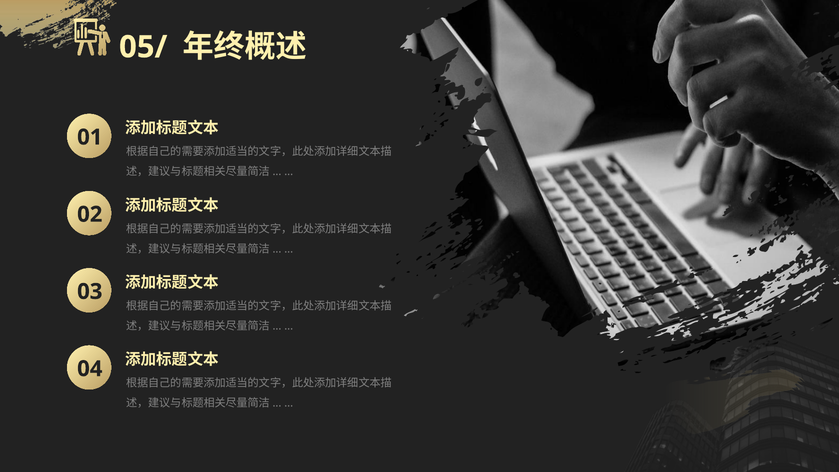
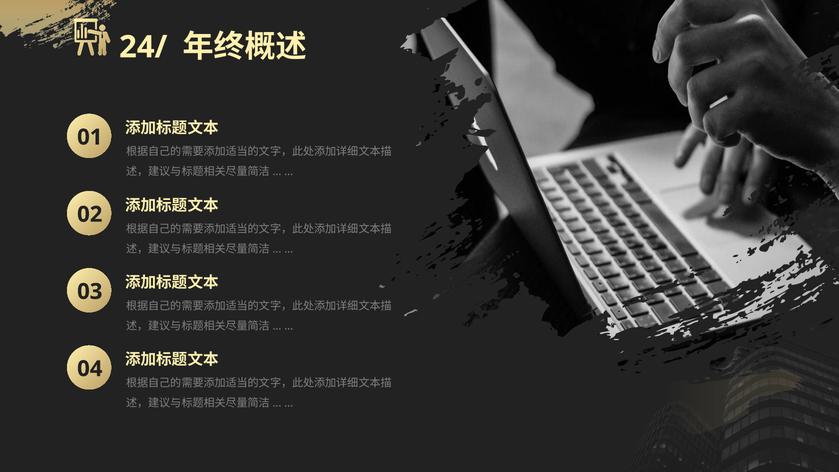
05/: 05/ -> 24/ (143, 47)
